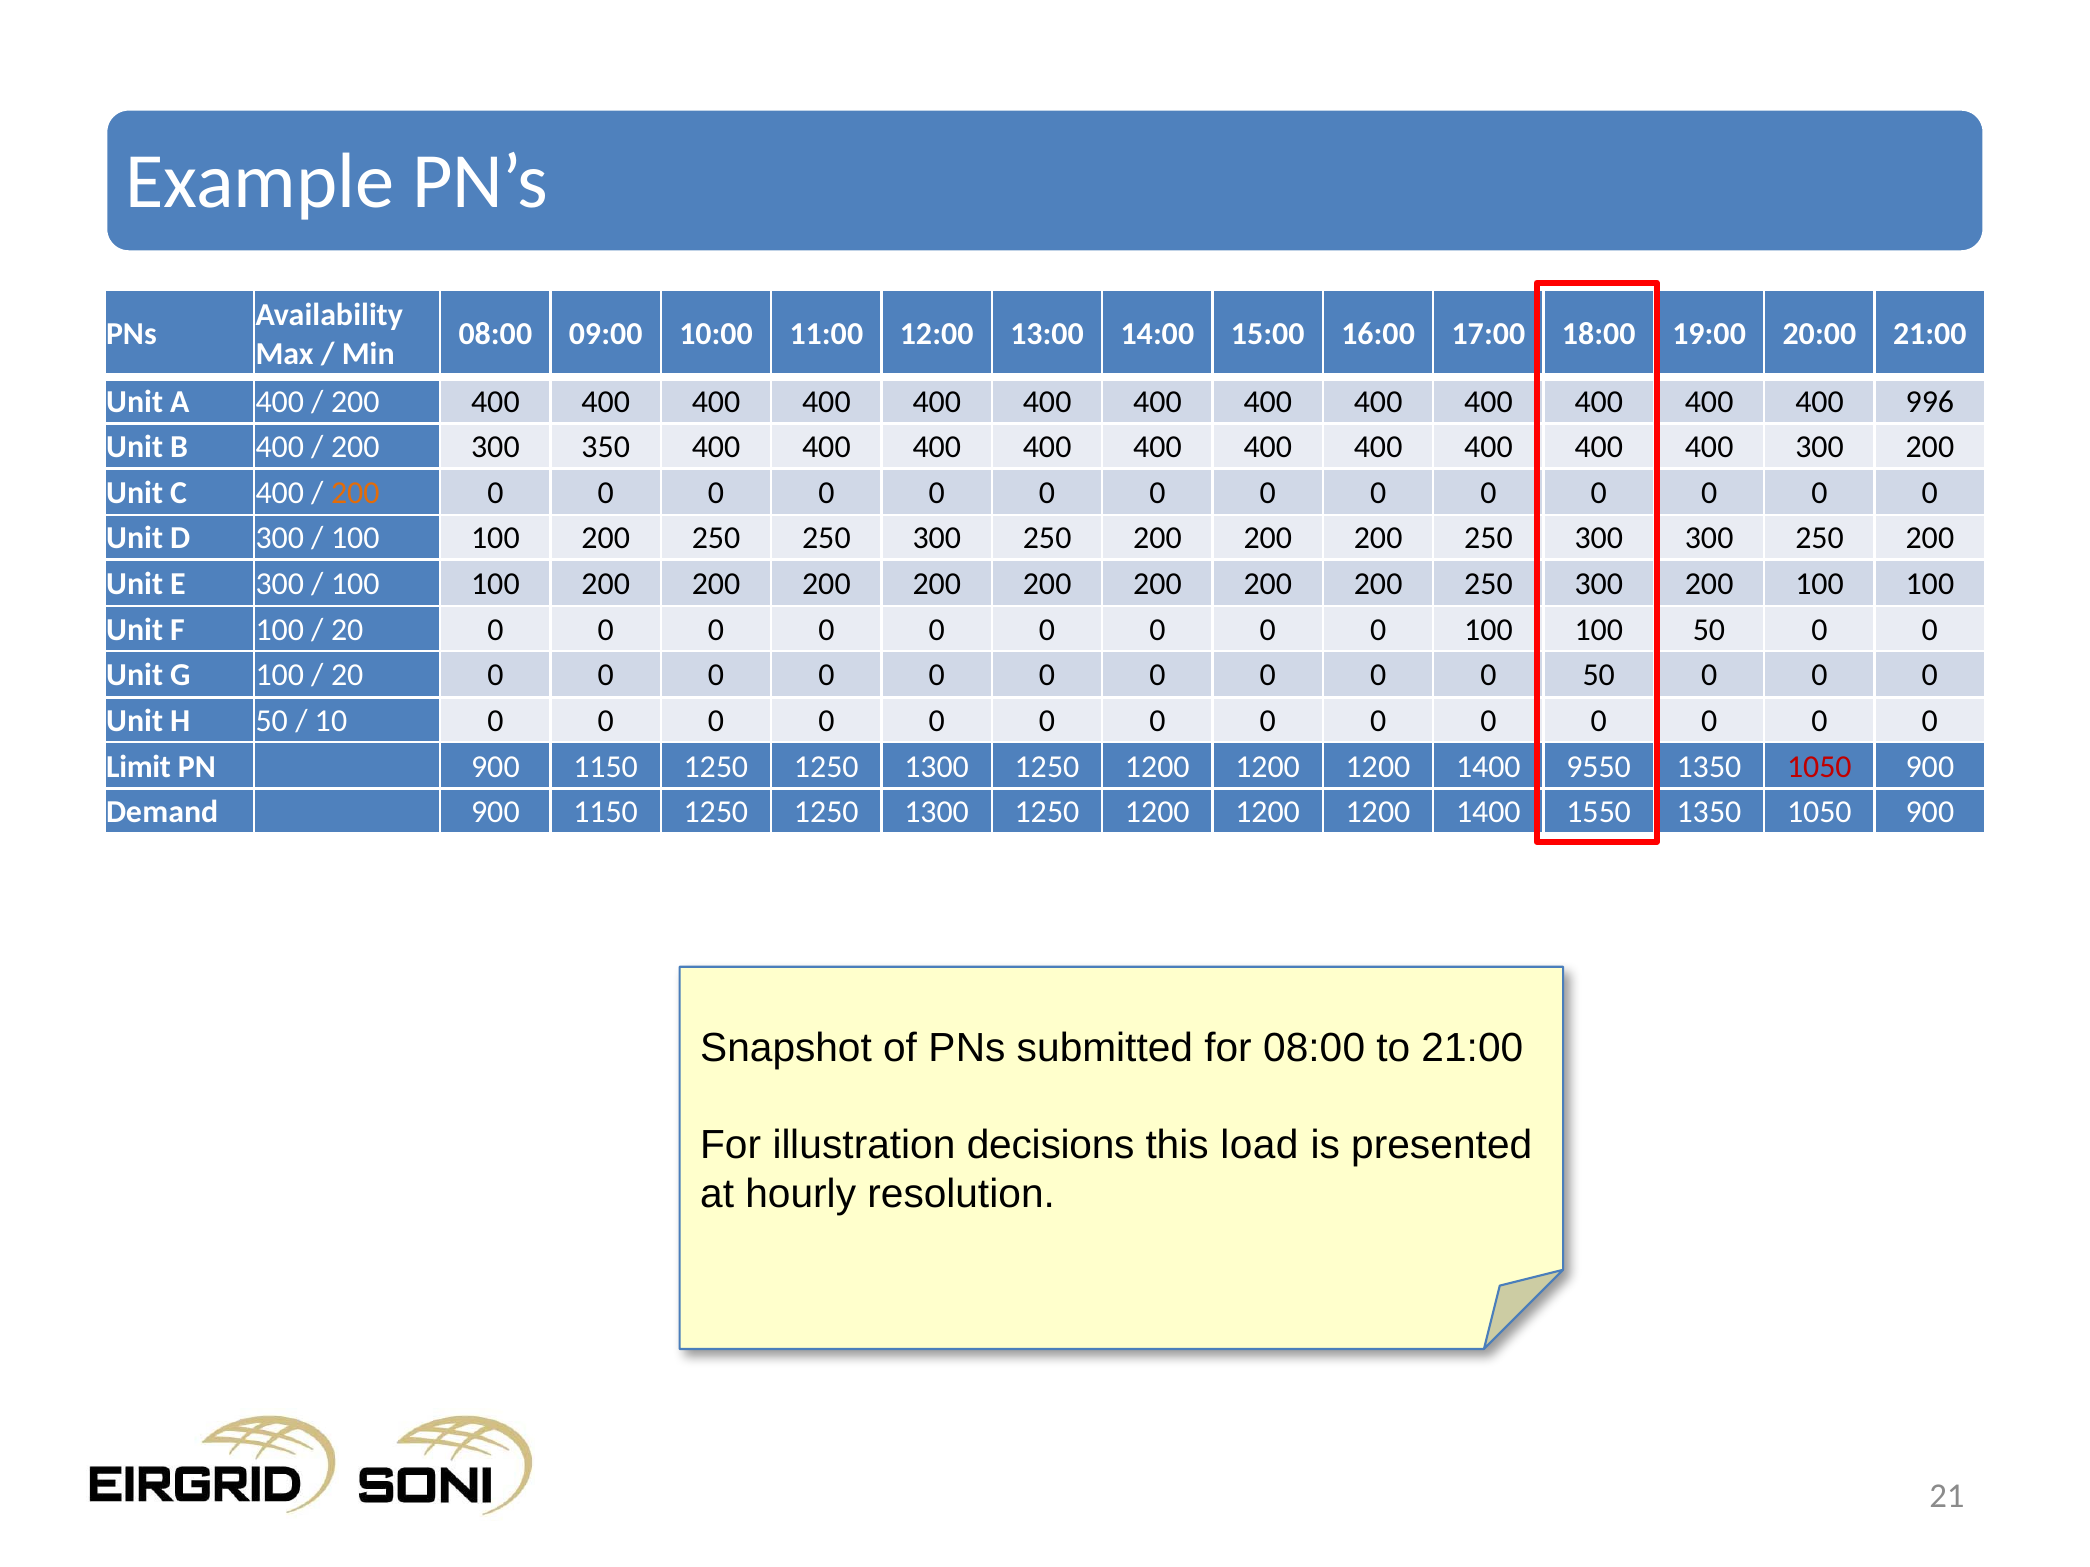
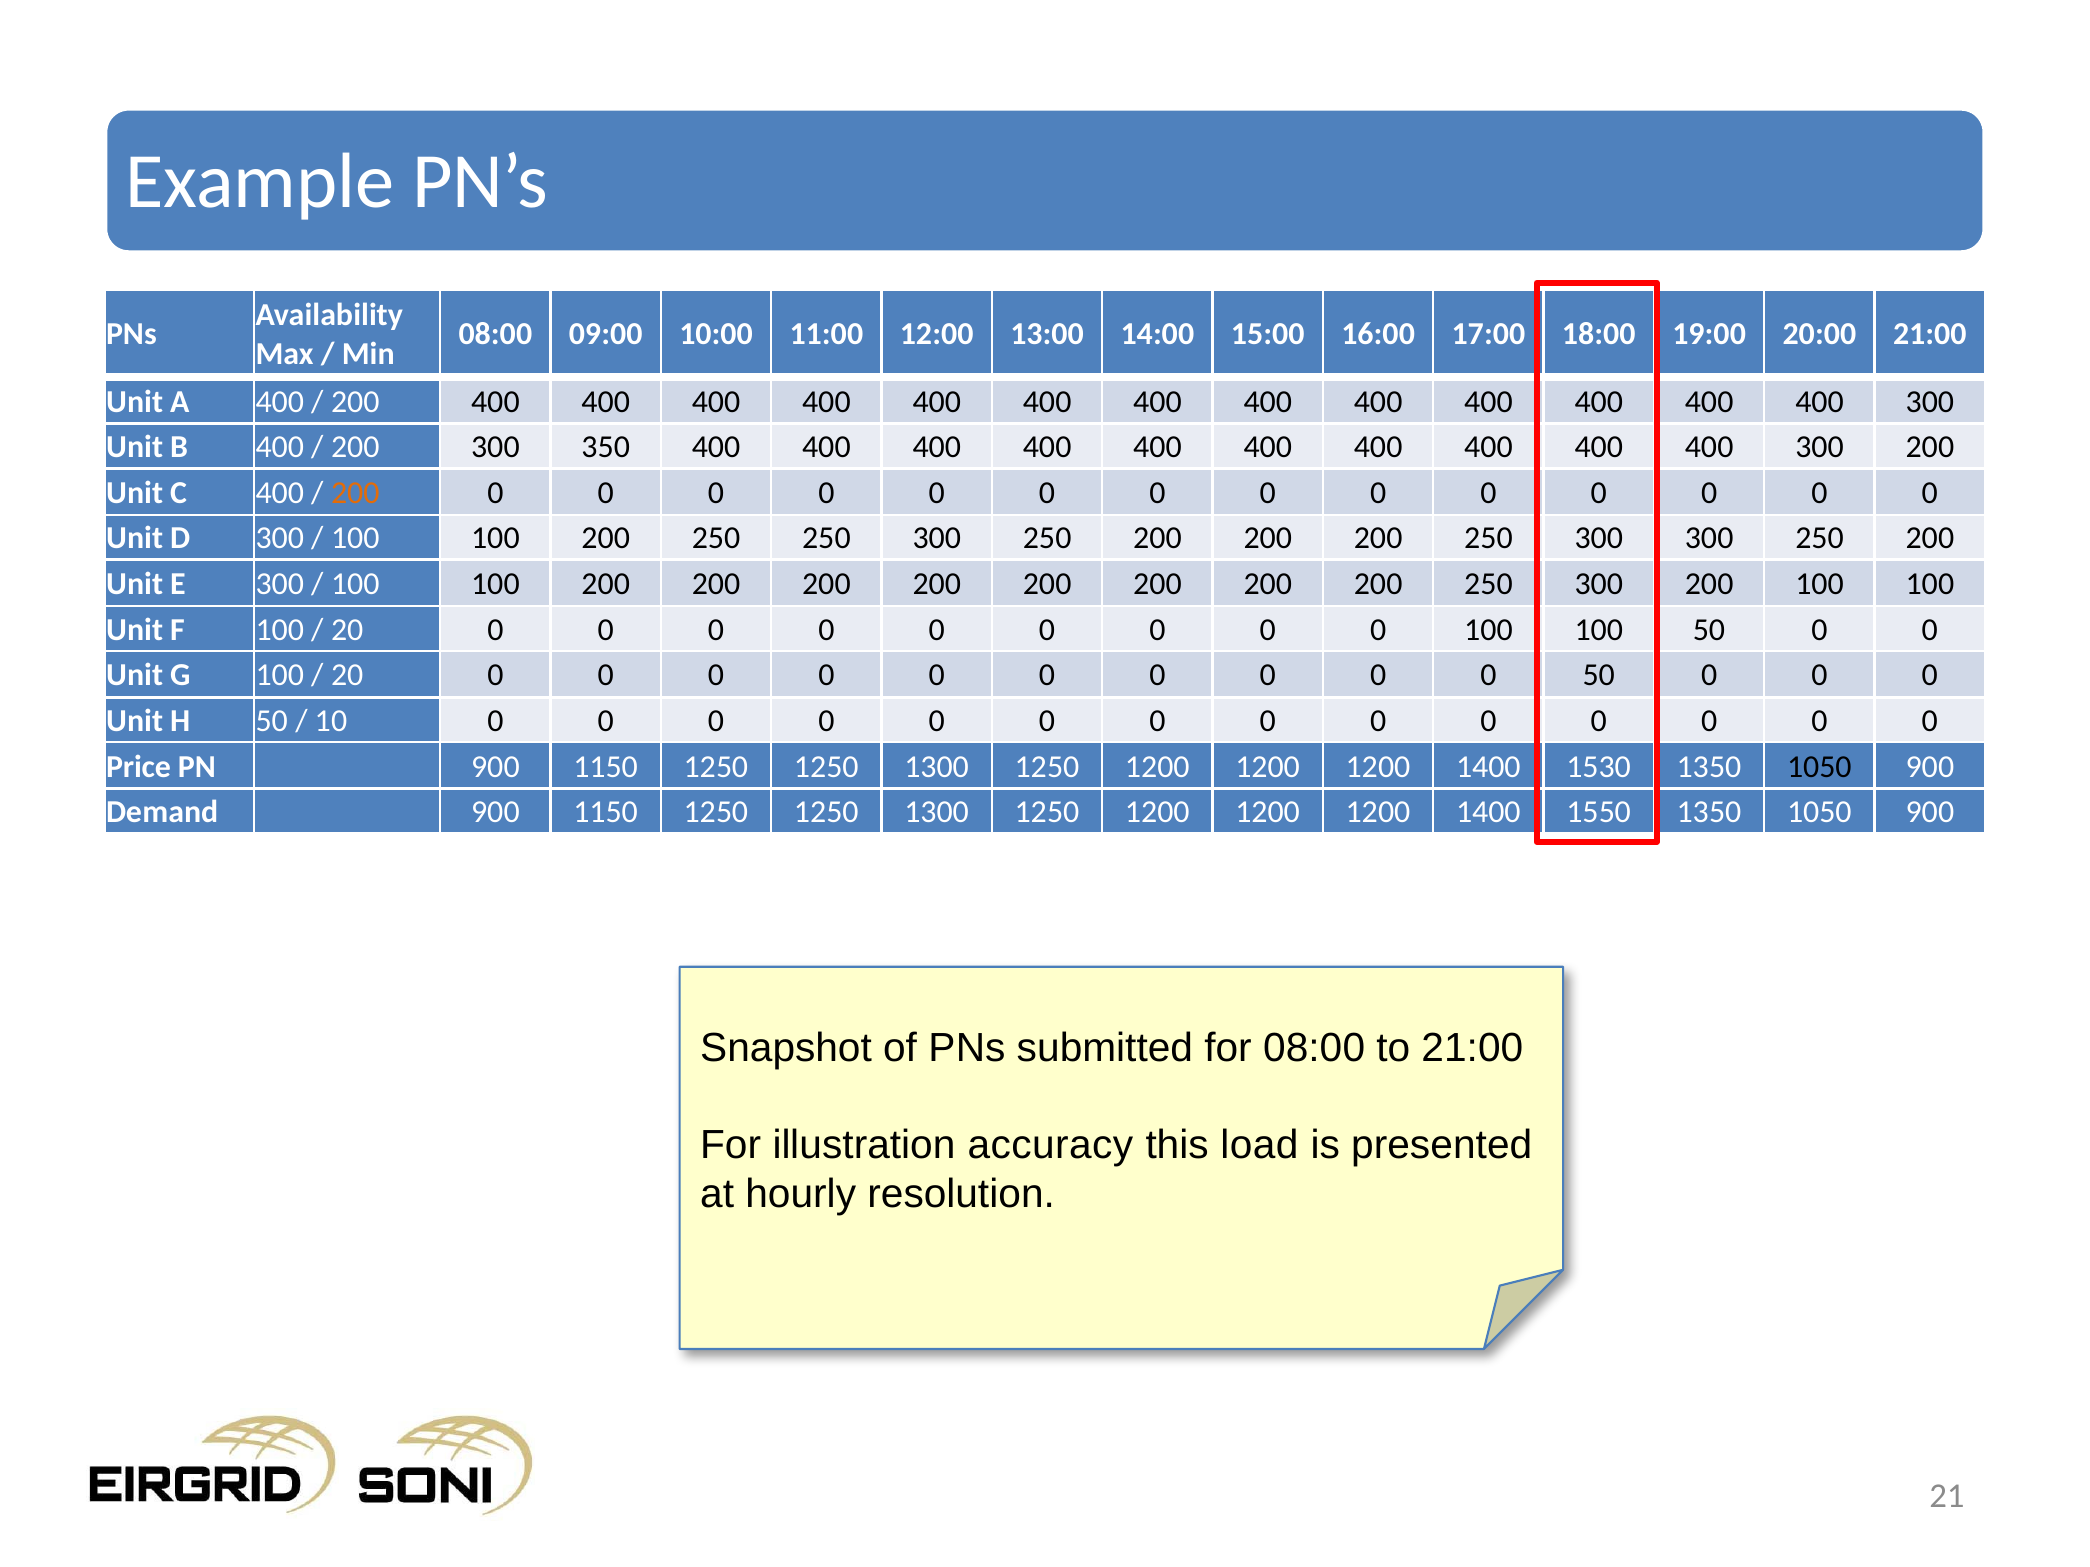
996: 996 -> 300 (1930, 402)
Limit: Limit -> Price (139, 767)
9550: 9550 -> 1530 (1599, 767)
1050 colour: red -> black (1819, 767)
decisions: decisions -> accuracy (1050, 1146)
